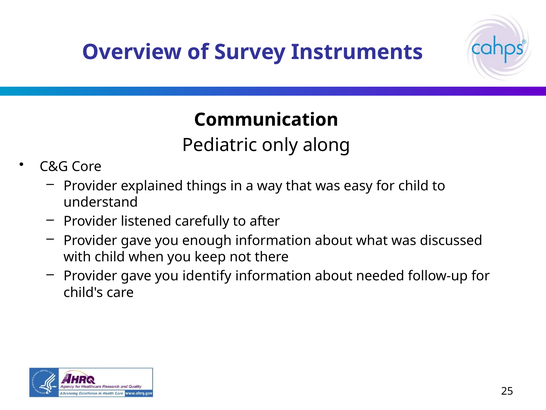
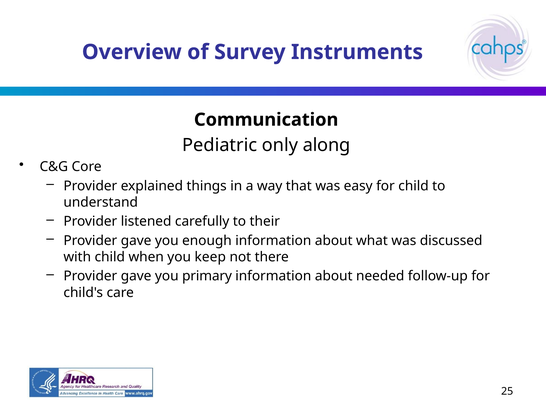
after: after -> their (265, 221)
identify: identify -> primary (207, 276)
